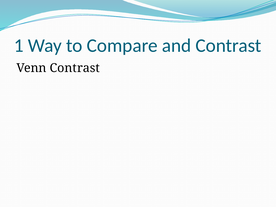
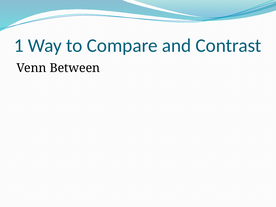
Venn Contrast: Contrast -> Between (75, 68)
